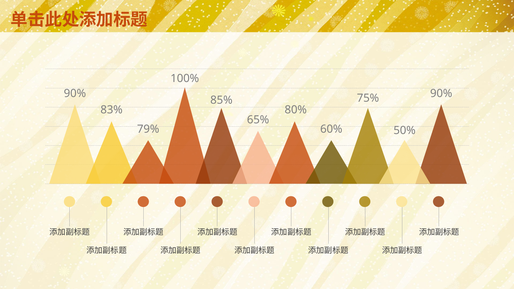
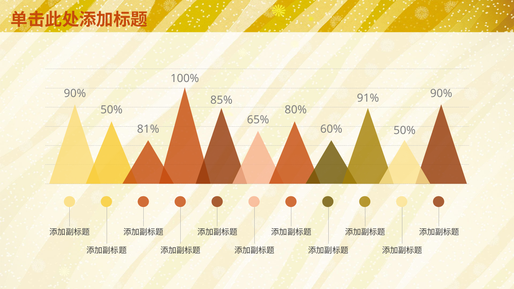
75%: 75% -> 91% (368, 98)
83%: 83% -> 50% (112, 110)
79%: 79% -> 81% (148, 129)
